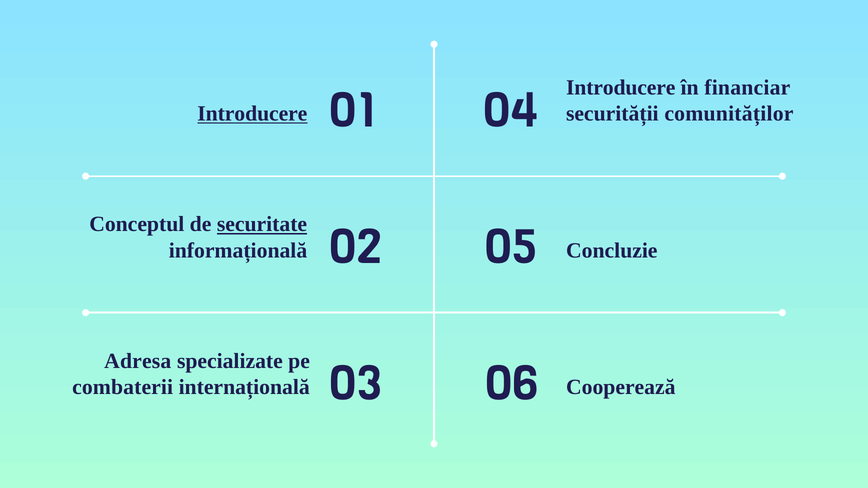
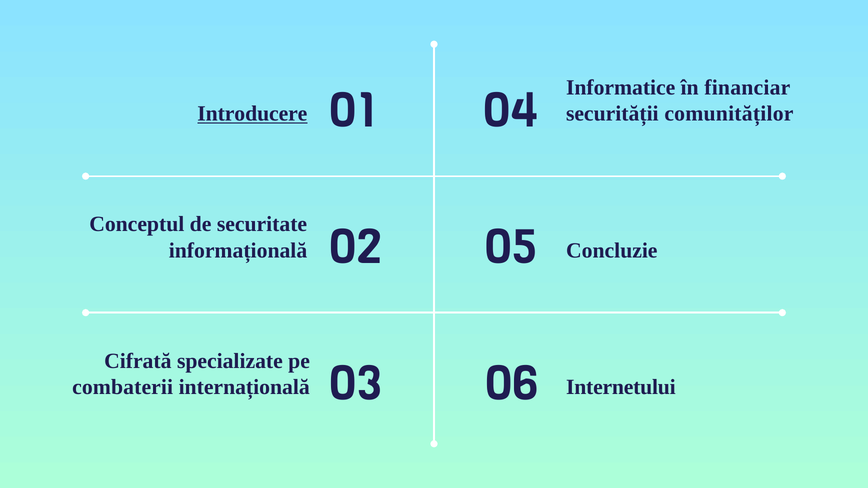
Introducere: Introducere -> Informatice (621, 88)
securitate underline: present -> none (262, 224)
Adresa: Adresa -> Cifrată (138, 361)
Cooperează: Cooperează -> Internetului (621, 387)
